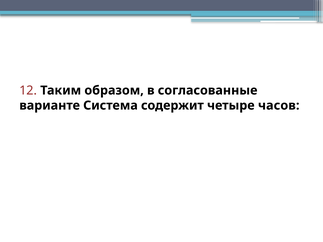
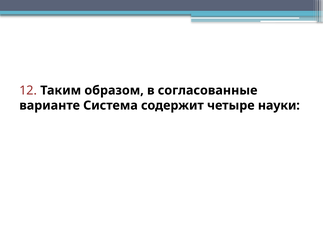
часов: часов -> науки (279, 106)
